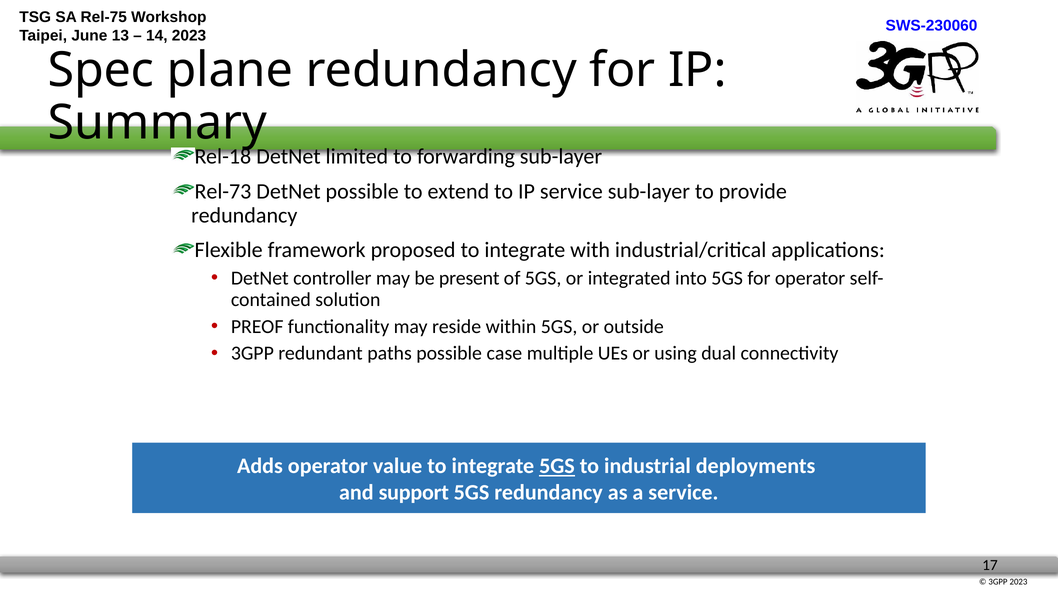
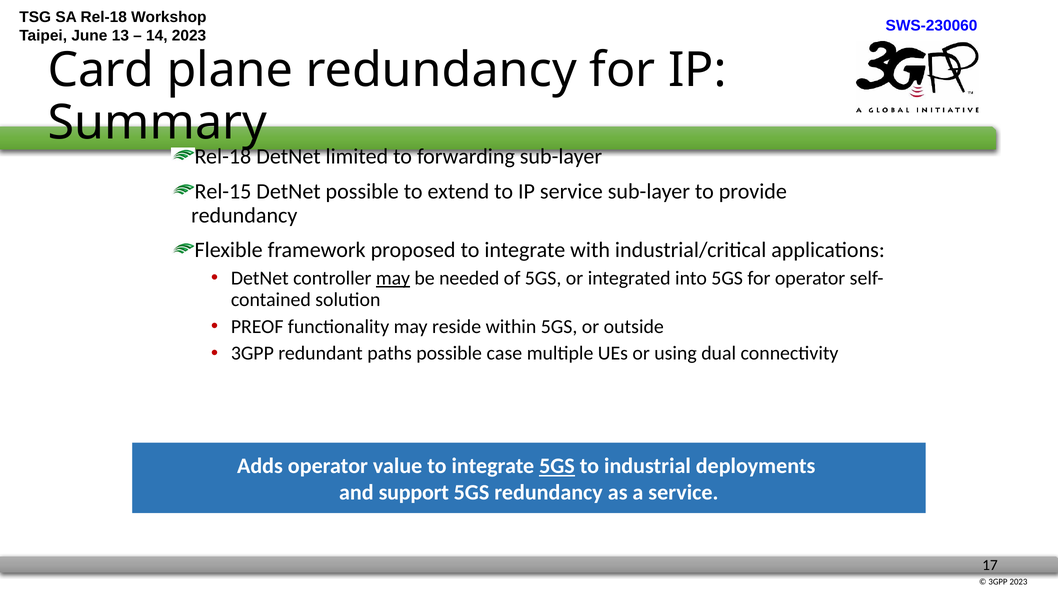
Rel-75: Rel-75 -> Rel-18 (104, 17)
Spec: Spec -> Card (101, 70)
Rel-73: Rel-73 -> Rel-15 (223, 191)
may underline: none -> present (393, 278)
present: present -> needed (469, 278)
